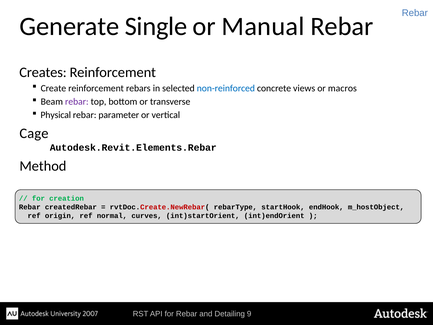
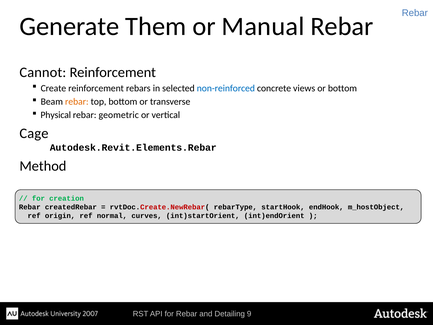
Single: Single -> Them (156, 26)
Creates: Creates -> Cannot (43, 72)
or macros: macros -> bottom (342, 88)
rebar colour: purple -> orange (77, 102)
parameter: parameter -> geometric (119, 115)
